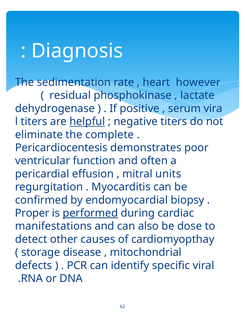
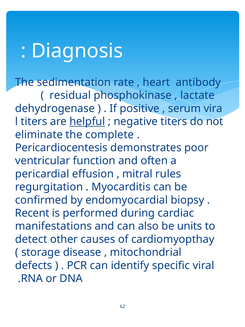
however: however -> antibody (198, 82)
units: units -> rules (168, 174)
Proper: Proper -> Recent (32, 213)
performed underline: present -> none (90, 213)
dose: dose -> units (190, 226)
